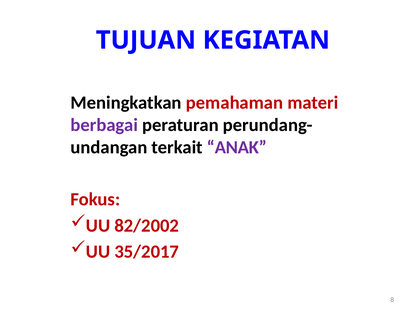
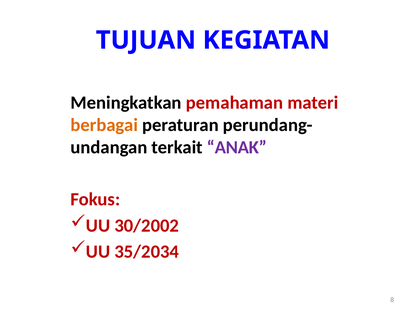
berbagai colour: purple -> orange (104, 125)
82/2002: 82/2002 -> 30/2002 (147, 226)
35/2017: 35/2017 -> 35/2034 (147, 252)
